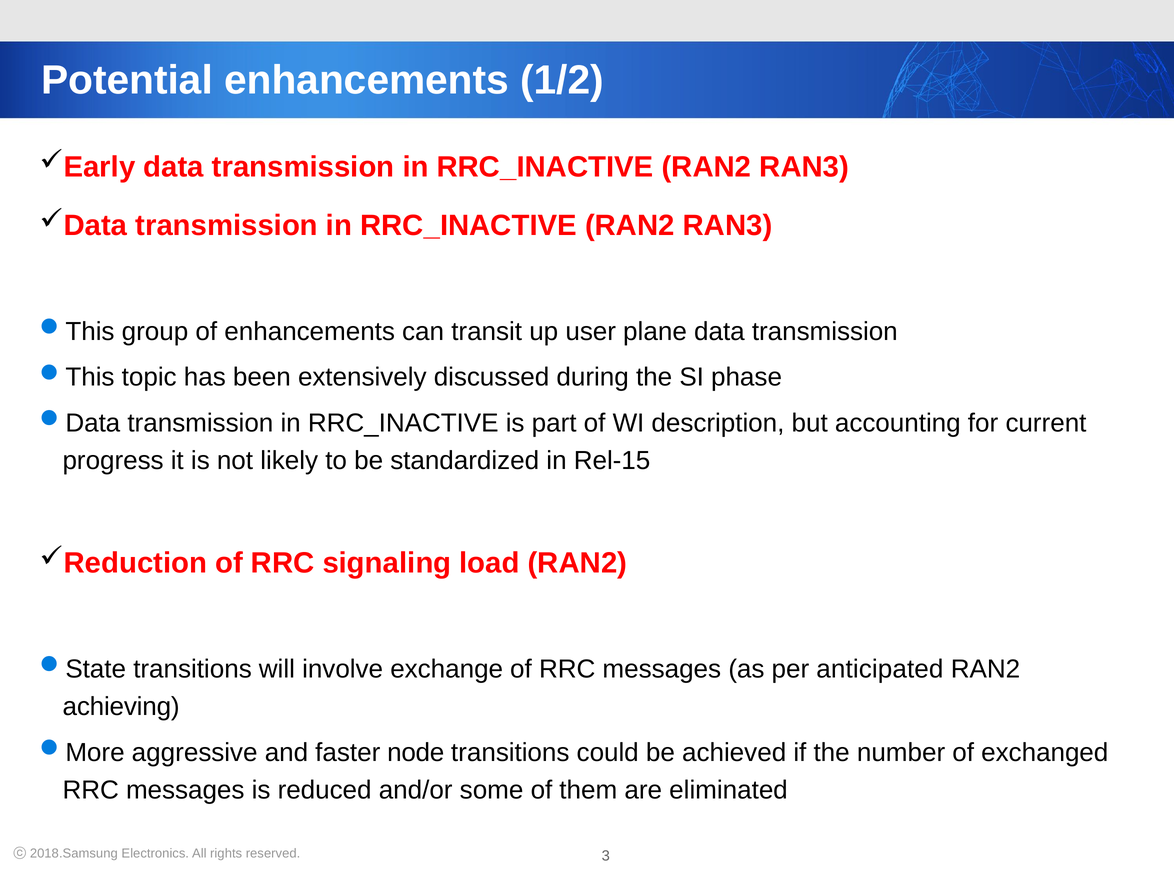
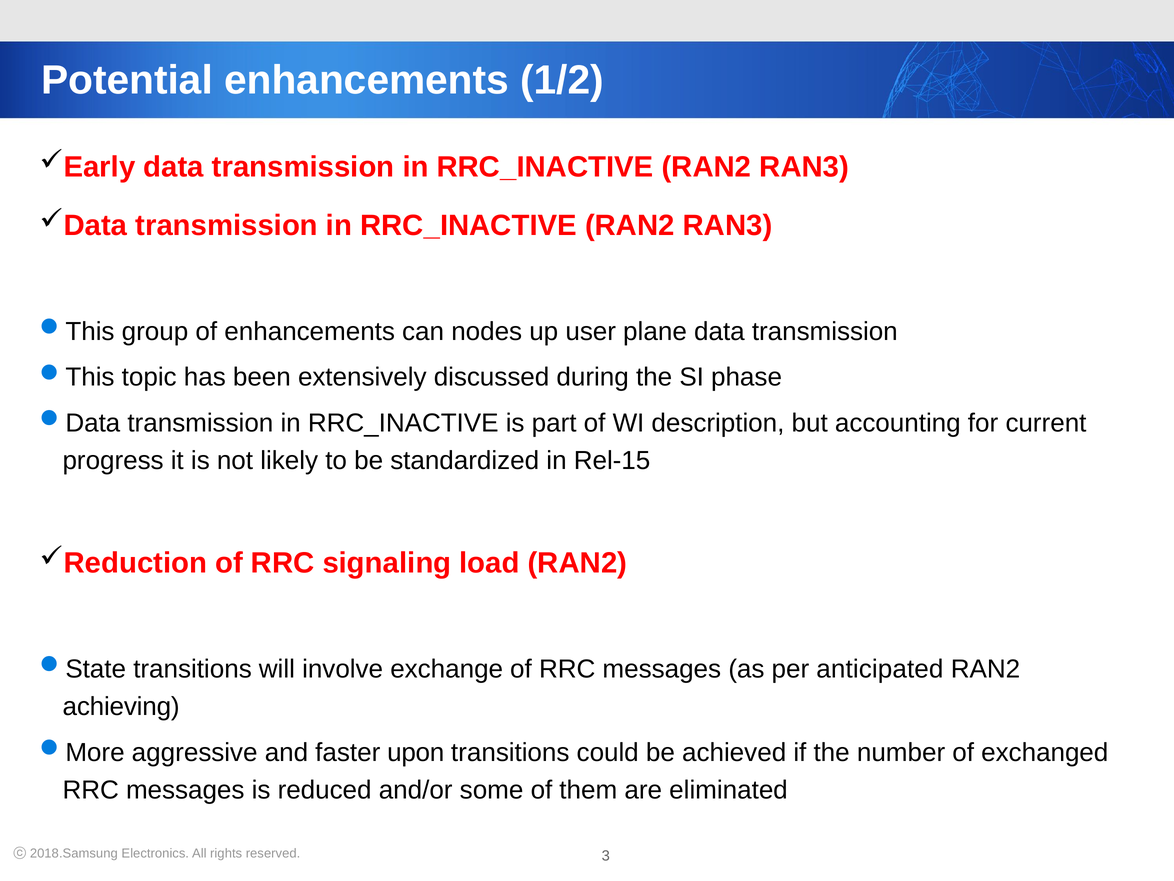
transit: transit -> nodes (487, 331)
node: node -> upon (416, 752)
